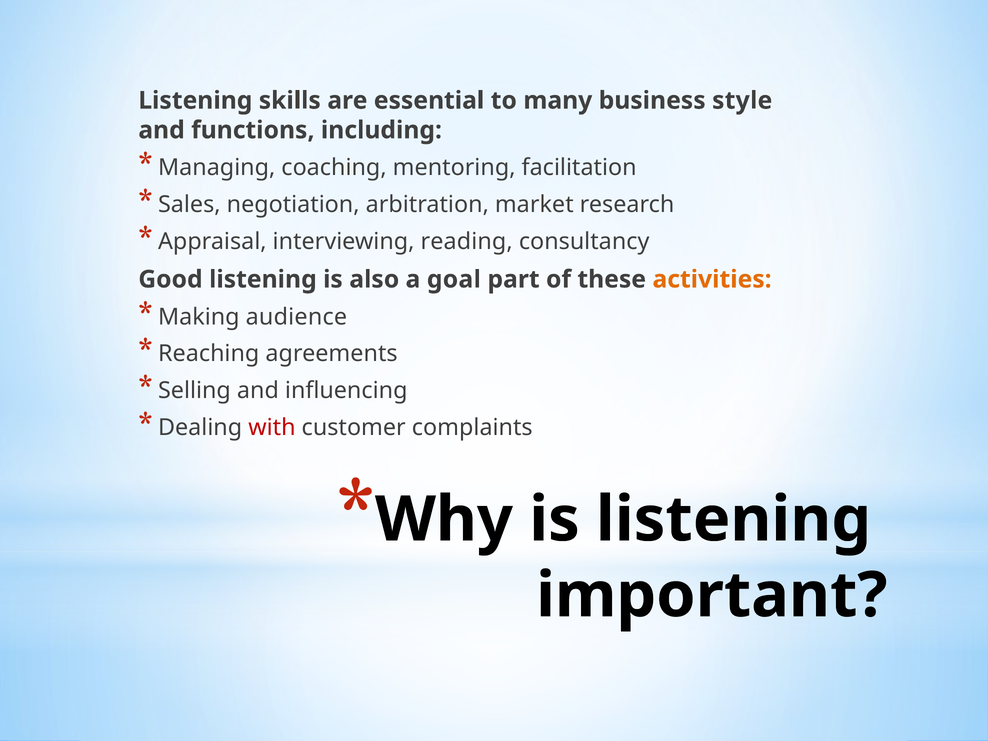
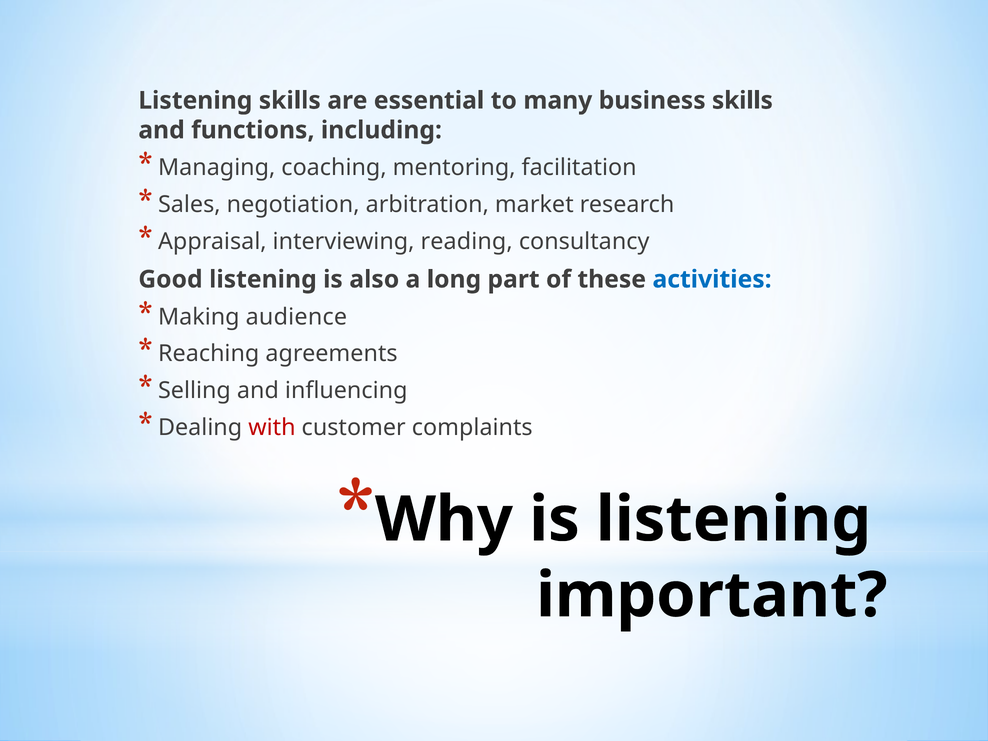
business style: style -> skills (742, 101)
goal: goal -> long (454, 279)
activities colour: orange -> blue (712, 279)
